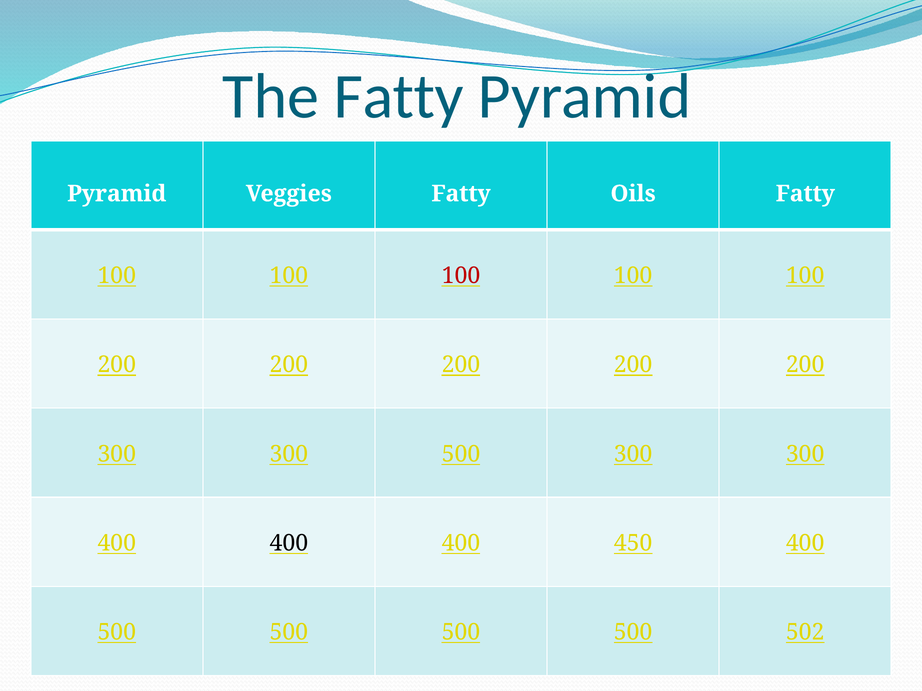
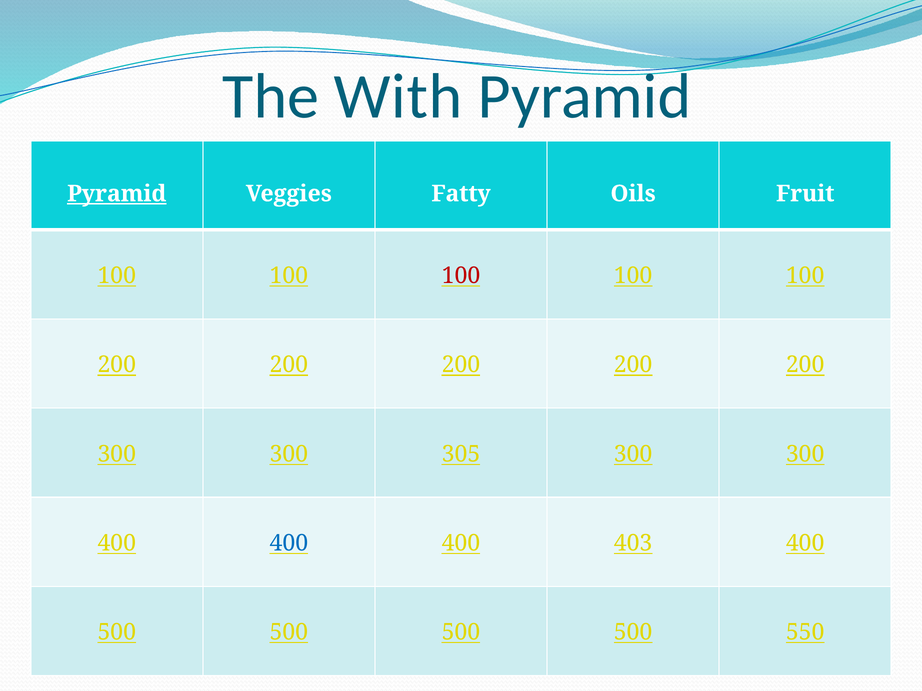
The Fatty: Fatty -> With (398, 97)
Pyramid underline: none -> present (117, 194)
Oils Fatty: Fatty -> Fruit (805, 194)
300 500: 500 -> 305 (461, 454)
400 colour: black -> blue (289, 543)
450: 450 -> 403 (633, 543)
502: 502 -> 550 (805, 633)
